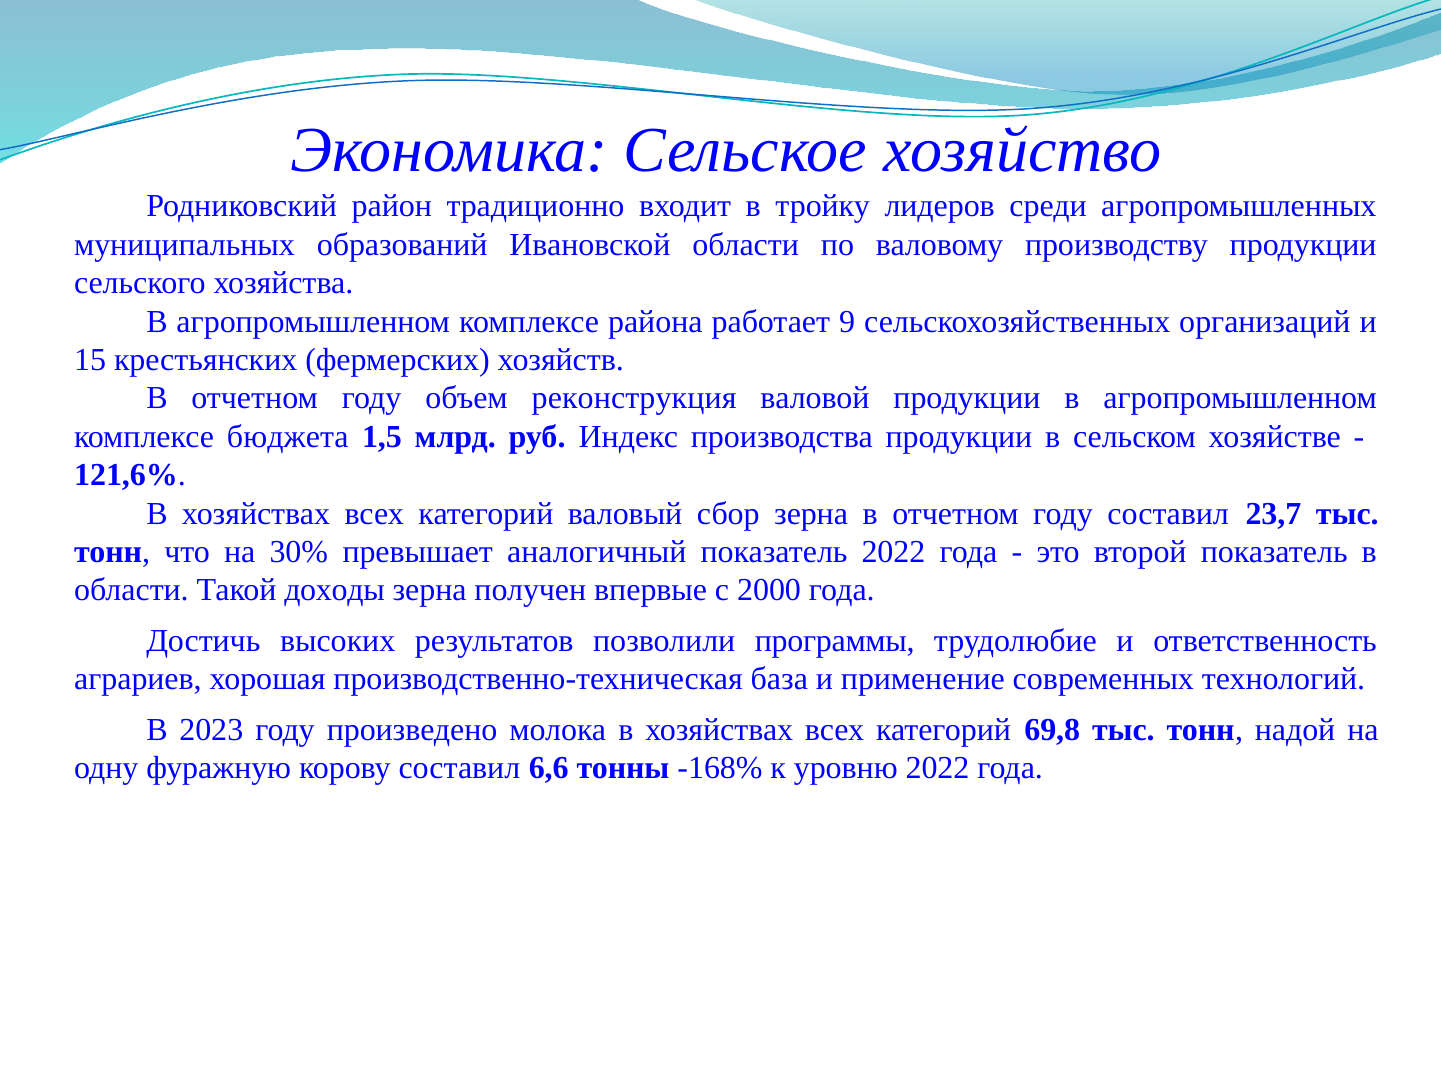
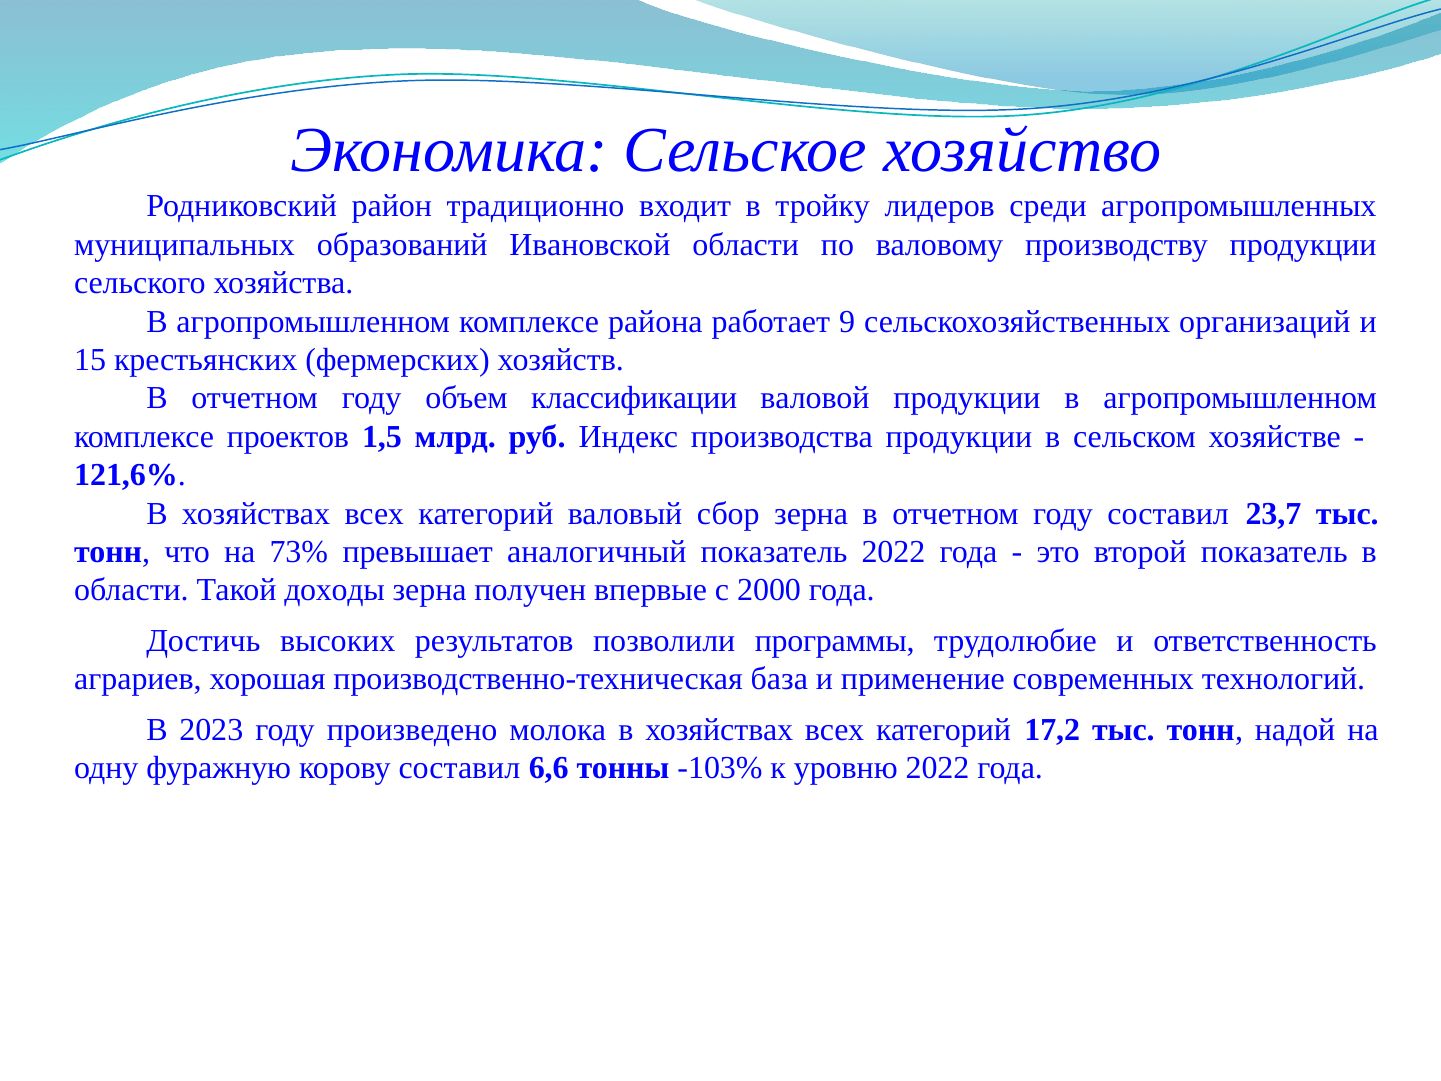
реконструкция: реконструкция -> классификации (634, 398)
бюджета: бюджета -> проектов (288, 437)
30%: 30% -> 73% (299, 552)
69,8: 69,8 -> 17,2 (1052, 730)
-168%: -168% -> -103% (720, 768)
